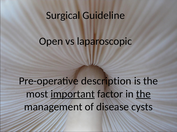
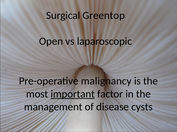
Guideline: Guideline -> Greentop (104, 15)
description: description -> malignancy (106, 81)
the underline: present -> none (143, 94)
